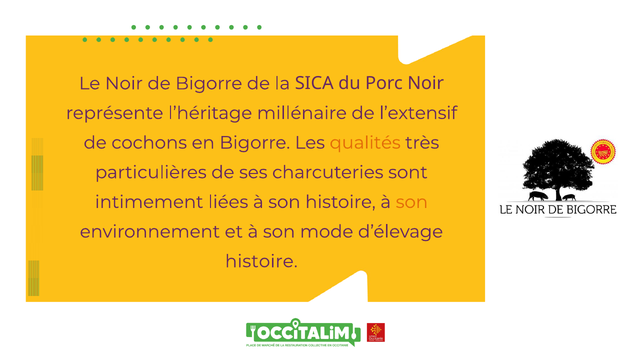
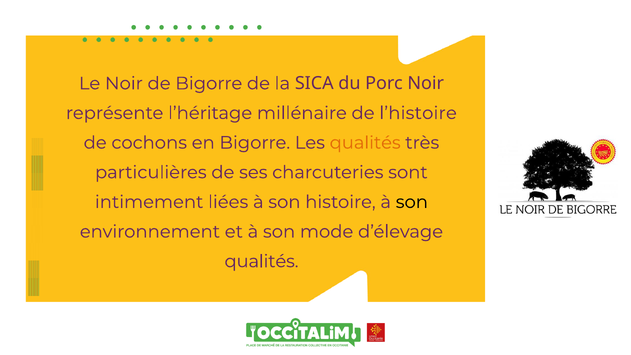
l’extensif: l’extensif -> l’histoire (418, 113)
son colour: orange -> black (412, 202)
histoire: histoire -> qualités (262, 261)
